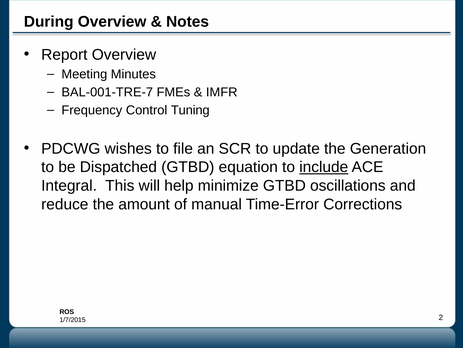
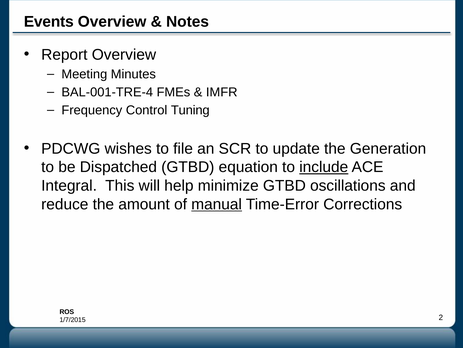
During: During -> Events (49, 22)
BAL-001-TRE-7: BAL-001-TRE-7 -> BAL-001-TRE-4 (107, 92)
manual underline: none -> present (217, 204)
